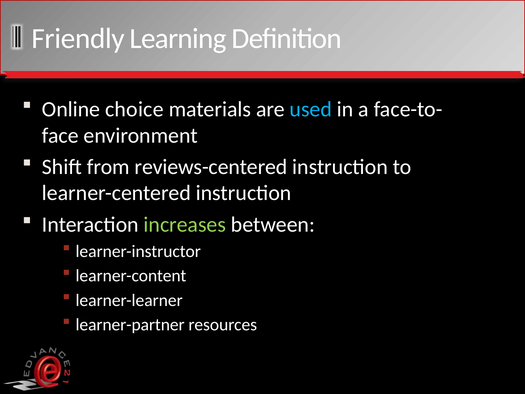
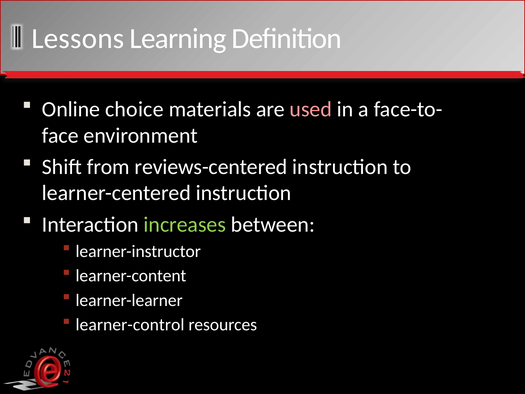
Friendly: Friendly -> Lessons (78, 38)
used colour: light blue -> pink (311, 109)
learner-partner: learner-partner -> learner-control (130, 325)
